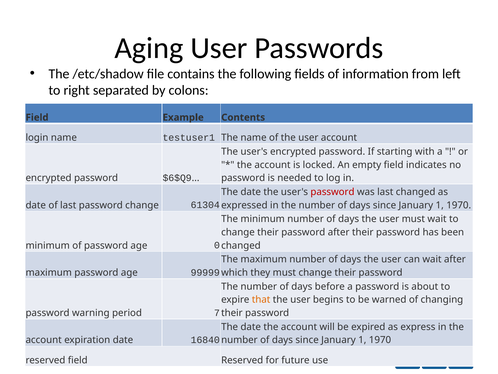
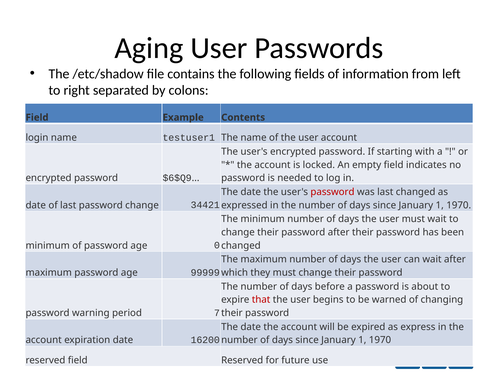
61304: 61304 -> 34421 (205, 205)
that colour: orange -> red (261, 299)
16840: 16840 -> 16200 (205, 340)
